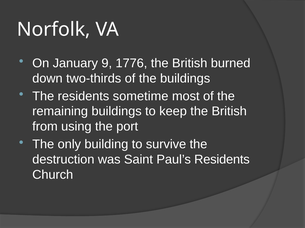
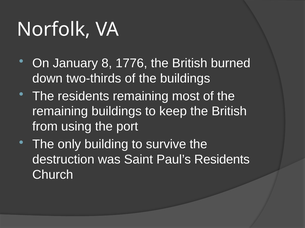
9: 9 -> 8 (107, 63)
residents sometime: sometime -> remaining (141, 96)
